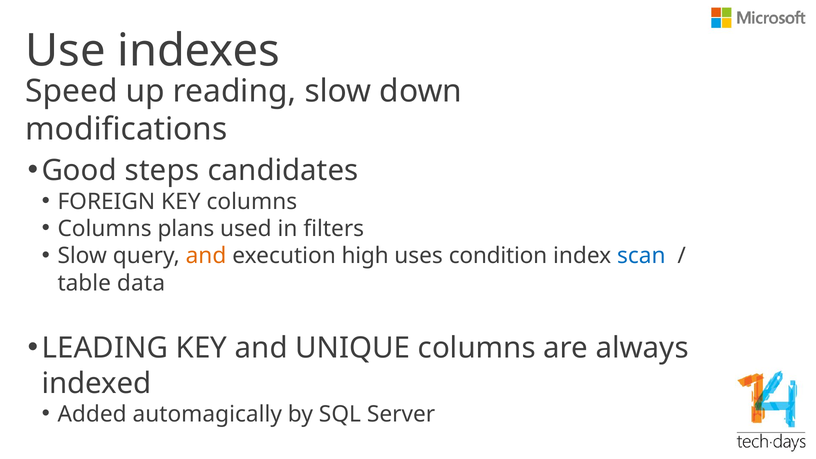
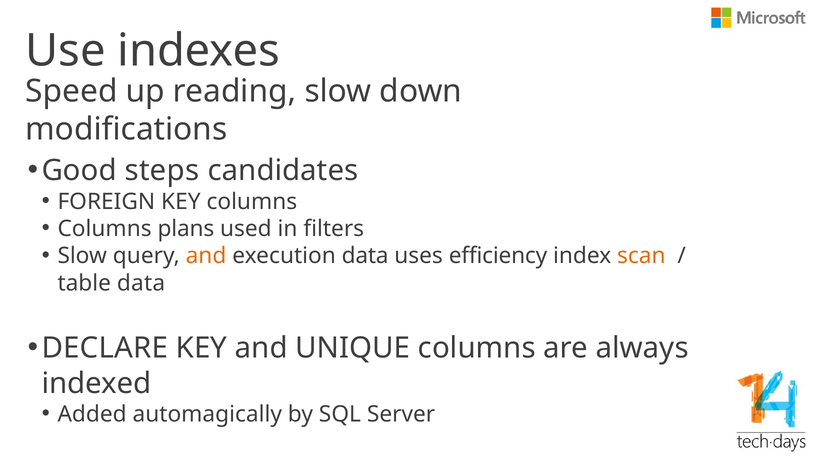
execution high: high -> data (365, 256)
condition: condition -> efficiency (498, 256)
scan colour: blue -> orange (641, 256)
LEADING: LEADING -> DECLARE (105, 348)
